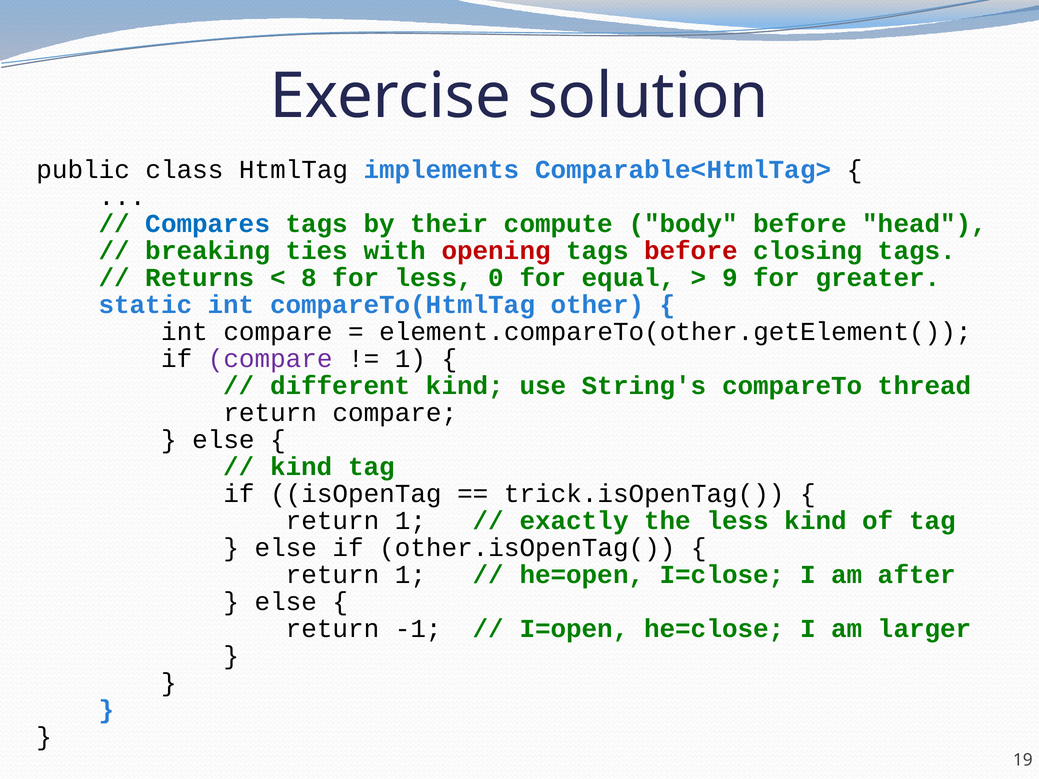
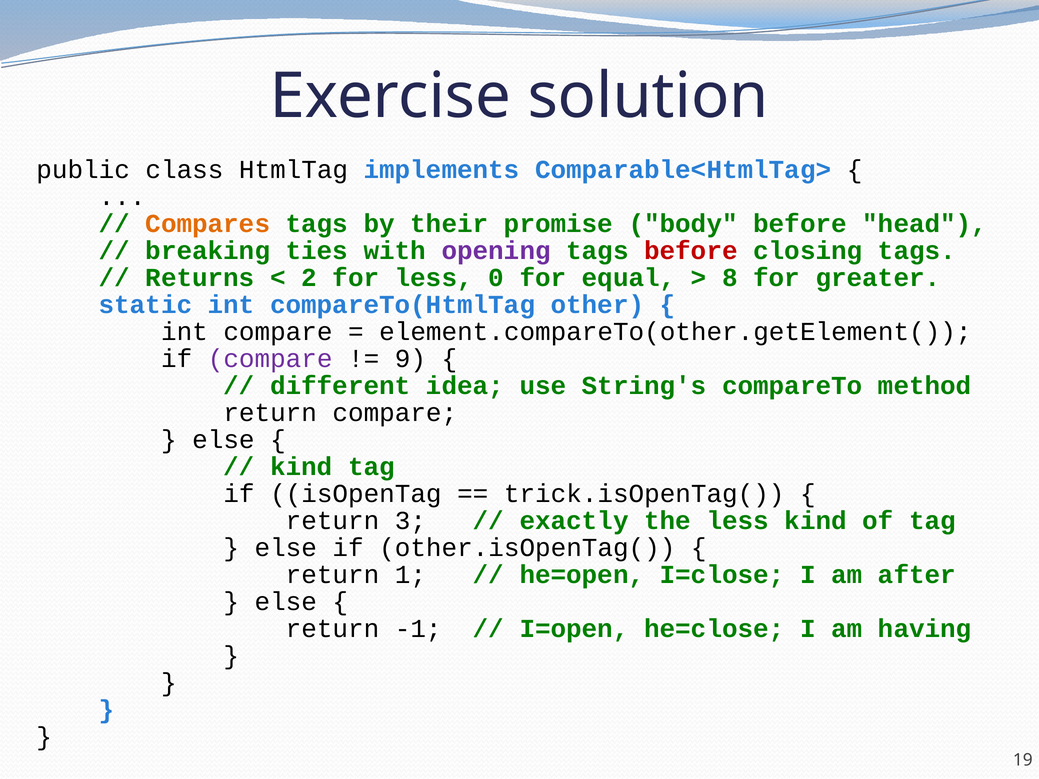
Compares colour: blue -> orange (208, 224)
compute: compute -> promise (558, 224)
opening colour: red -> purple (496, 251)
8: 8 -> 2 (309, 278)
9: 9 -> 8 (730, 278)
1: 1 -> 9 (410, 359)
different kind: kind -> idea (465, 386)
thread: thread -> method (925, 386)
1: 1 -> 3 (410, 521)
larger: larger -> having (925, 629)
